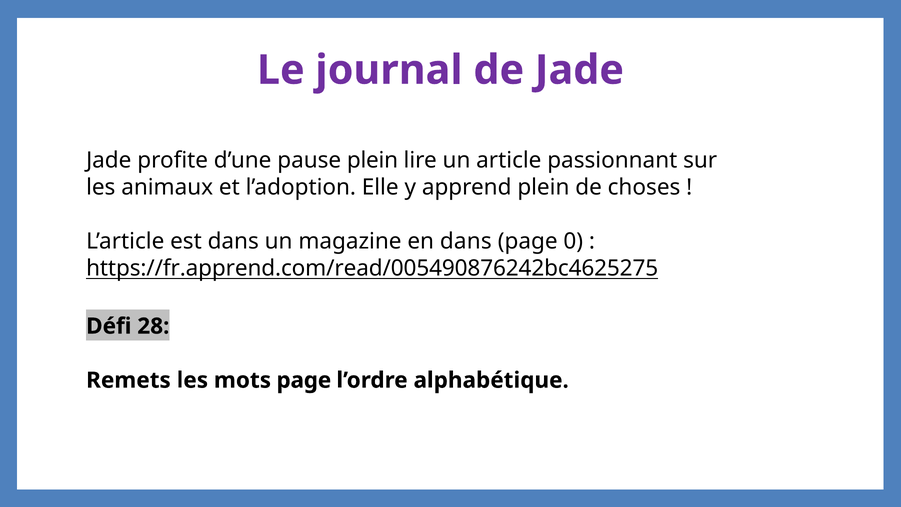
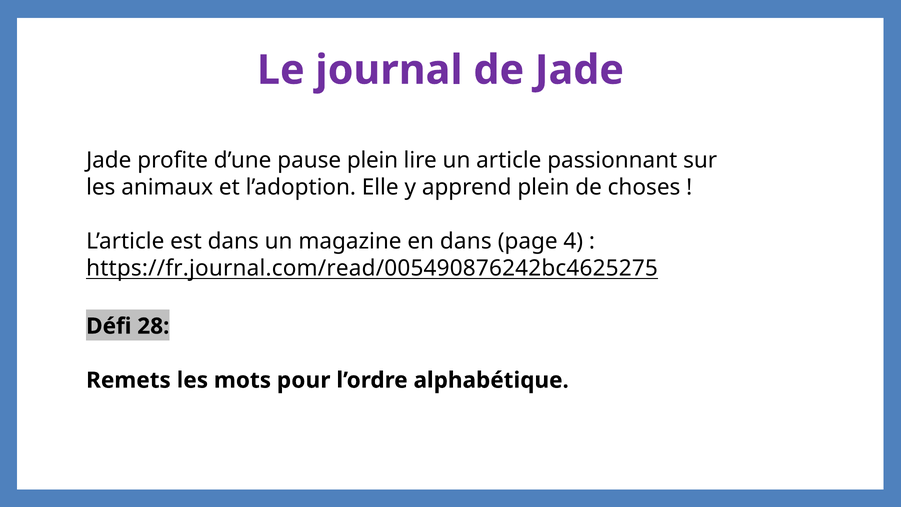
0: 0 -> 4 (573, 241)
https://fr.apprend.com/read/005490876242bc4625275: https://fr.apprend.com/read/005490876242bc4625275 -> https://fr.journal.com/read/005490876242bc4625275 (372, 268)
mots page: page -> pour (304, 380)
